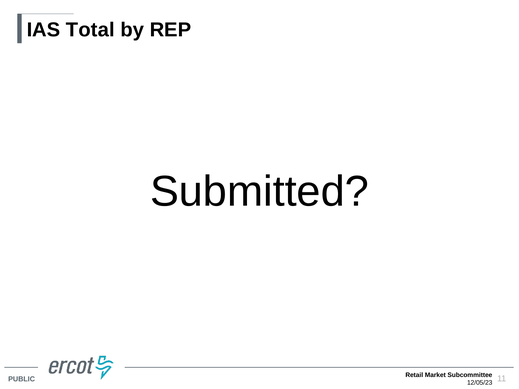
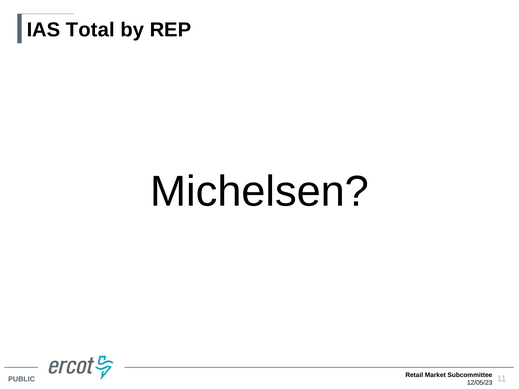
Submitted: Submitted -> Michelsen (259, 192)
